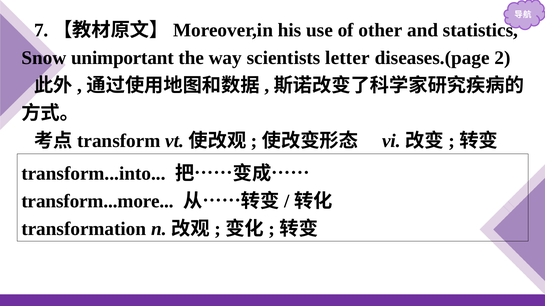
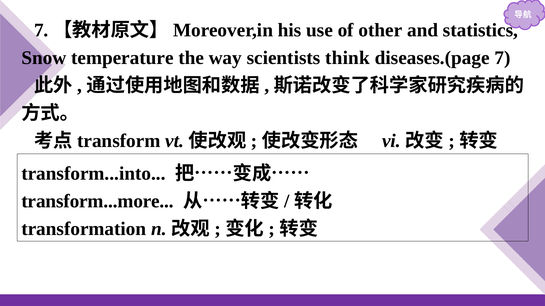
unimportant: unimportant -> temperature (122, 58)
letter: letter -> think (347, 58)
diseases.(page 2: 2 -> 7 (502, 58)
